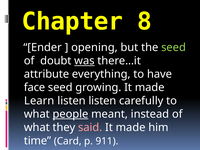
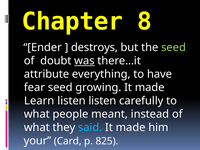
opening: opening -> destroys (95, 47)
face: face -> fear (34, 87)
people underline: present -> none (70, 114)
said colour: pink -> light blue (90, 127)
time: time -> your (38, 141)
911: 911 -> 825 (107, 141)
